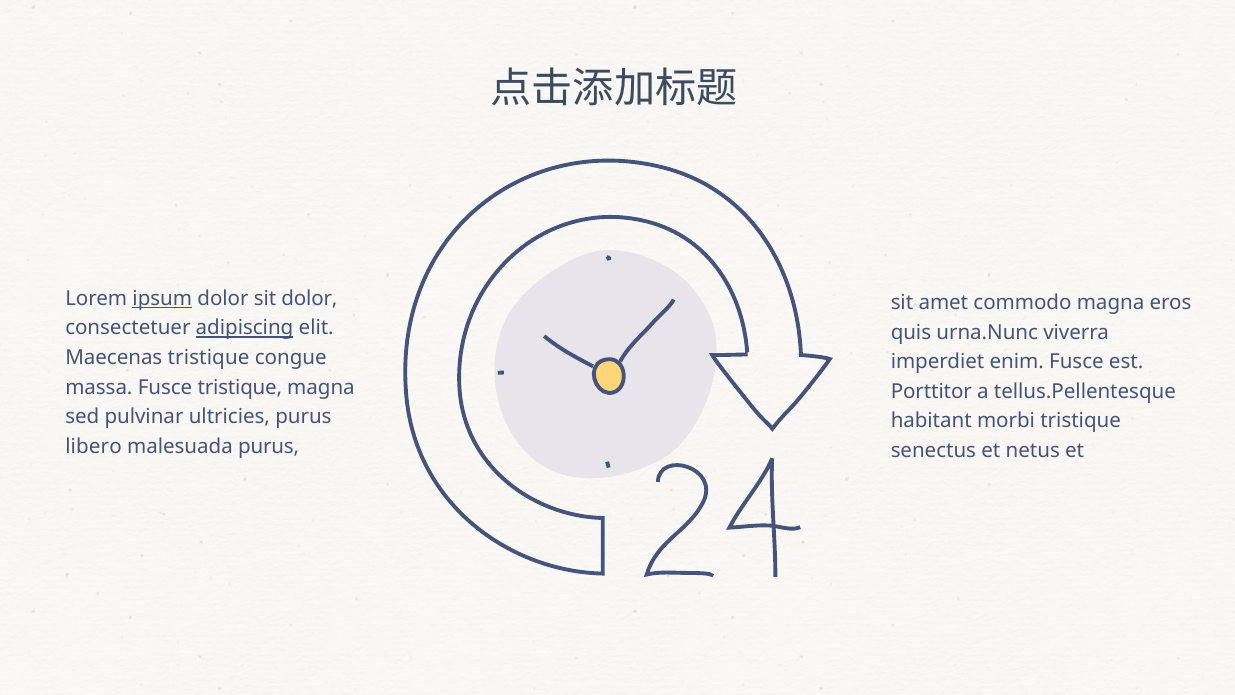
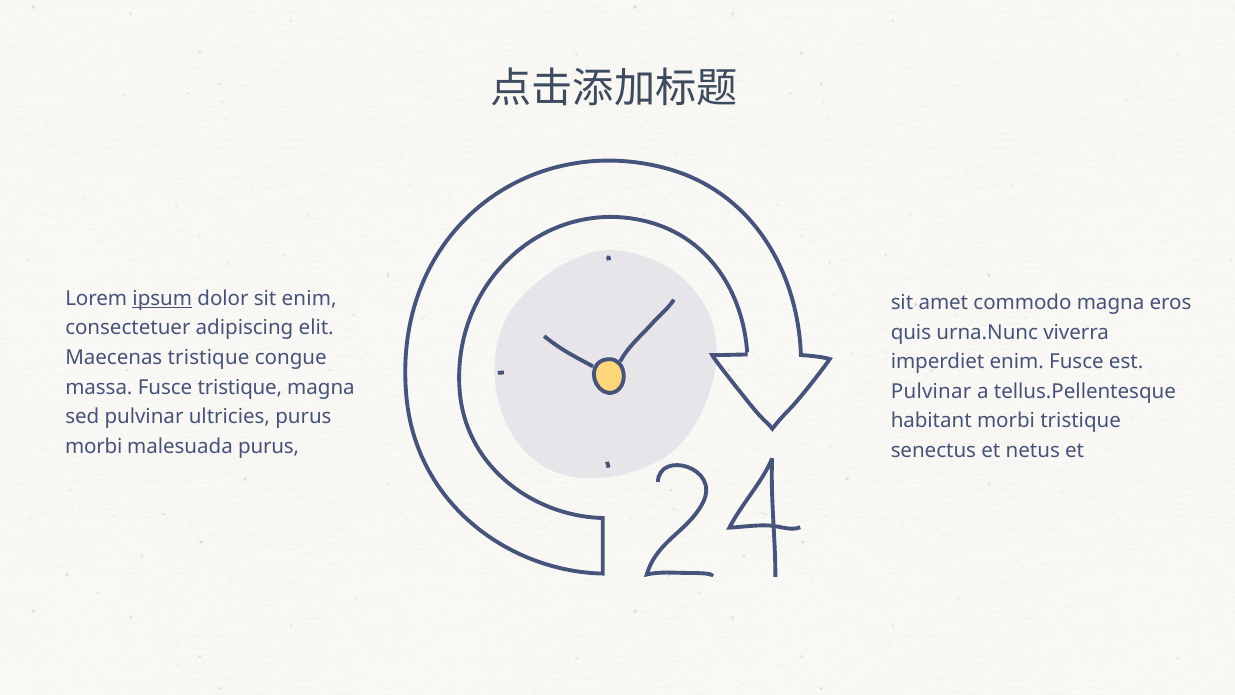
sit dolor: dolor -> enim (309, 298)
adipiscing underline: present -> none (245, 328)
Porttitor: Porttitor -> Pulvinar (931, 391)
libero: libero -> morbi (94, 446)
